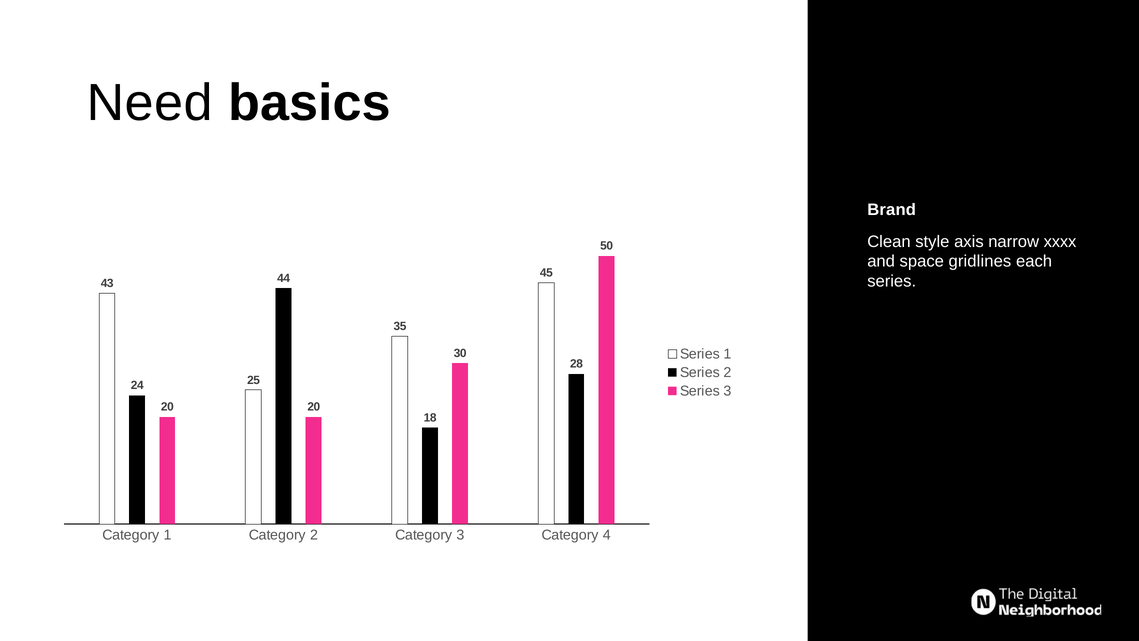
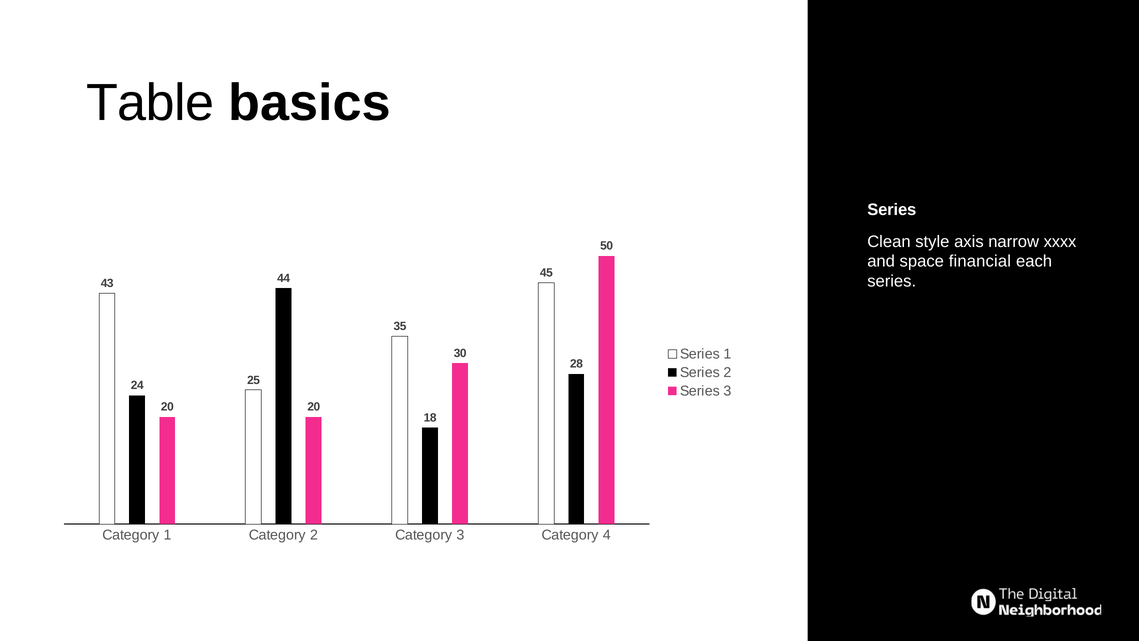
Need: Need -> Table (150, 103)
Brand: Brand -> Series (892, 210)
gridlines: gridlines -> financial (980, 261)
